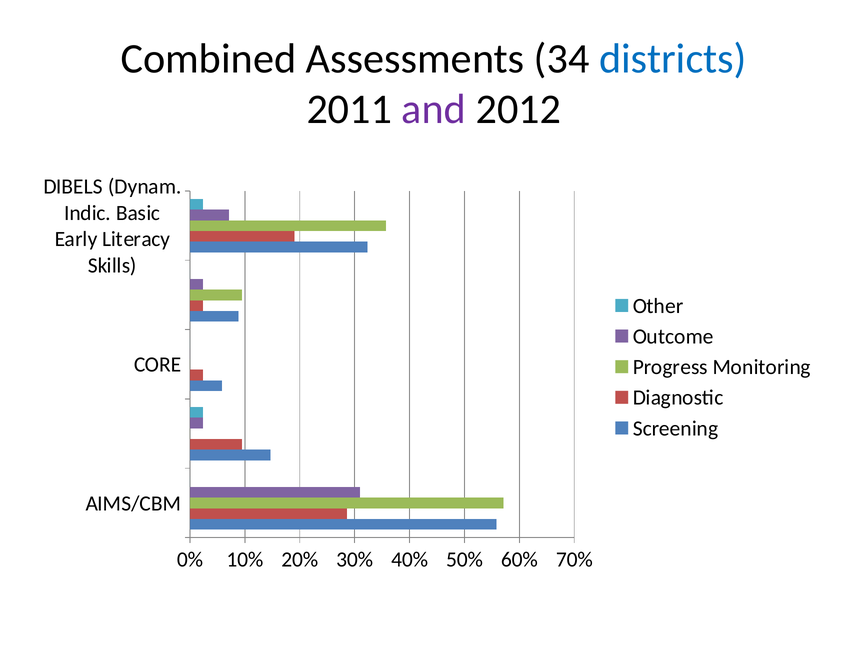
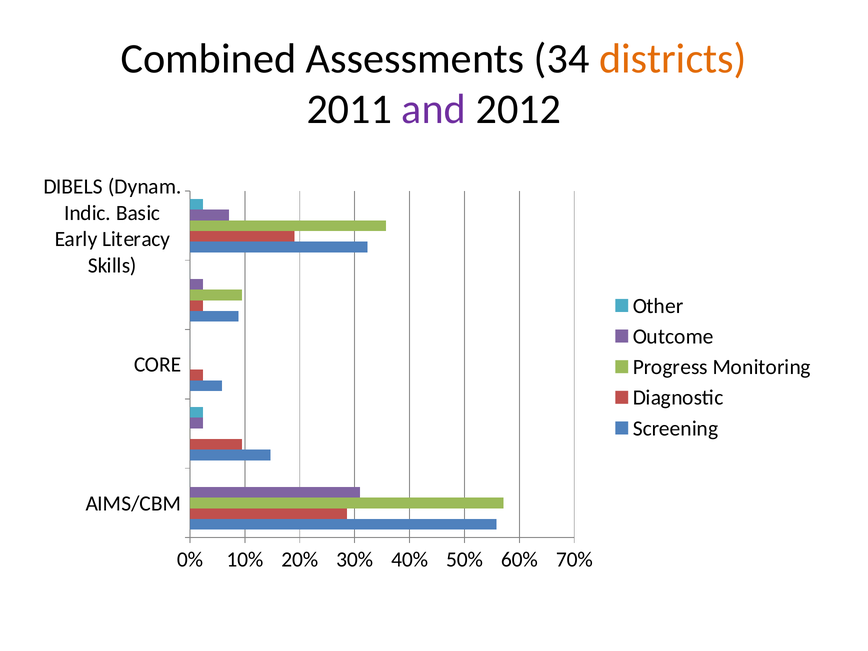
districts colour: blue -> orange (673, 59)
